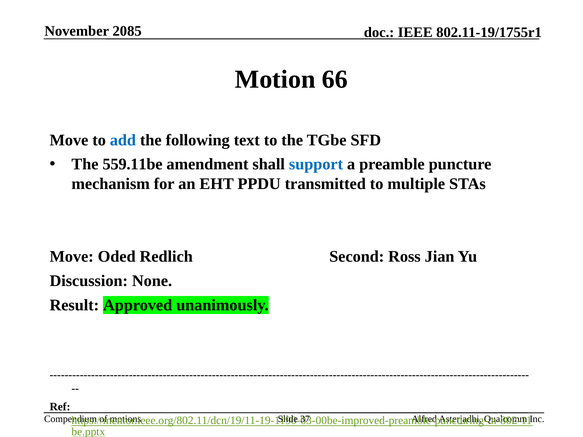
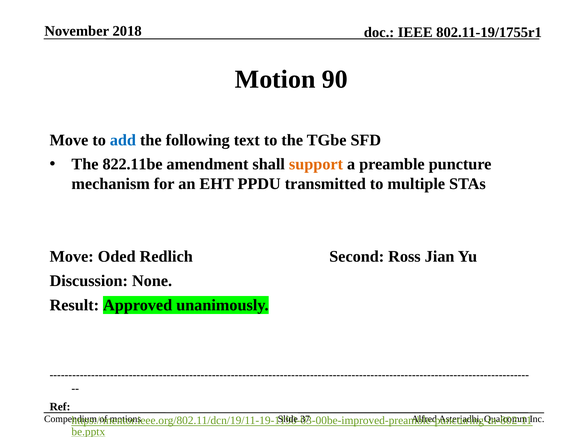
2085: 2085 -> 2018 (127, 31)
66: 66 -> 90 (335, 79)
559.11be: 559.11be -> 822.11be (133, 164)
support colour: blue -> orange (316, 164)
